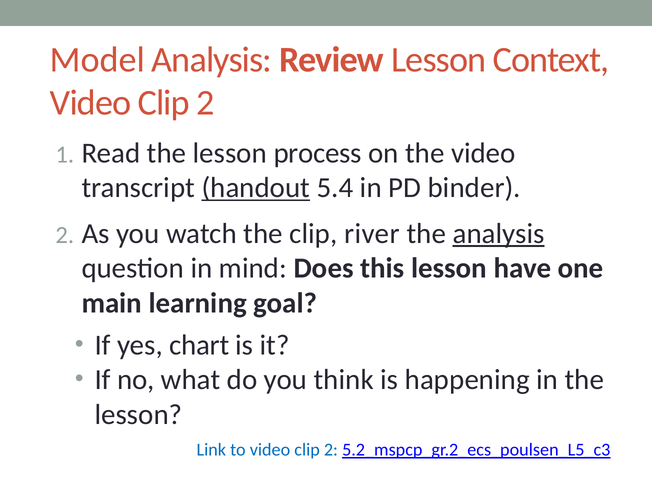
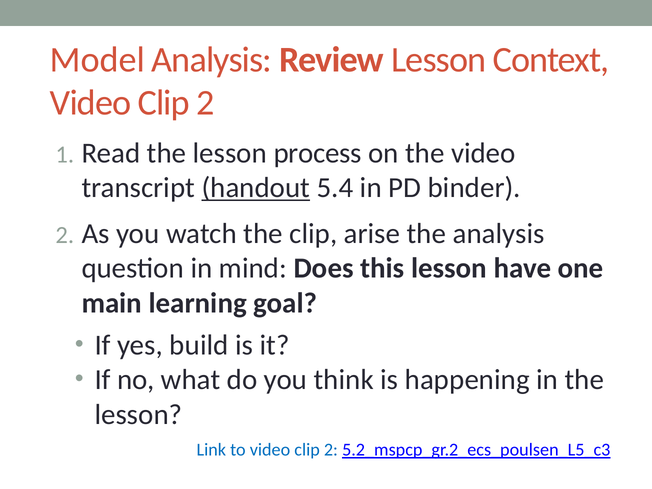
river: river -> arise (372, 233)
analysis underline: present -> none (499, 233)
chart: chart -> build (199, 345)
